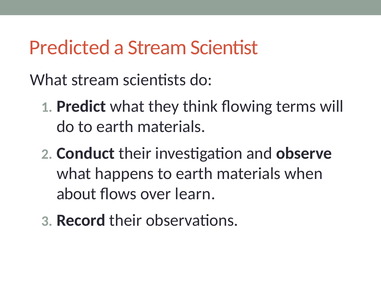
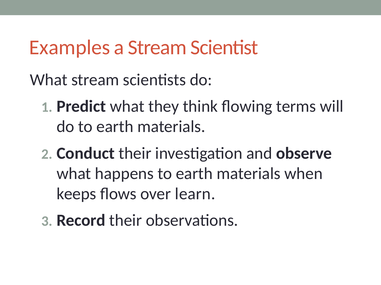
Predicted: Predicted -> Examples (70, 48)
about: about -> keeps (76, 194)
